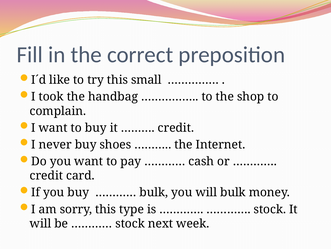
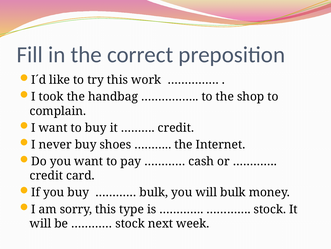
small: small -> work (146, 80)
